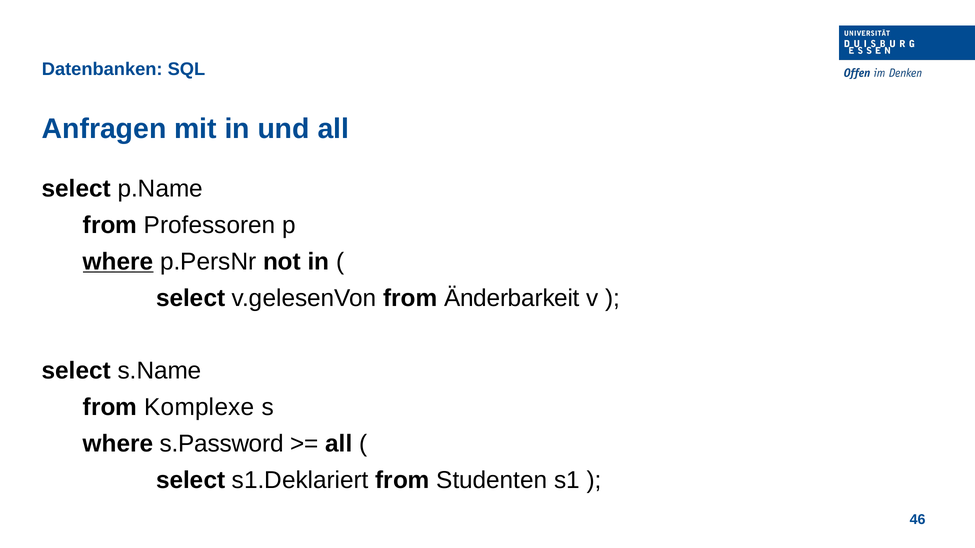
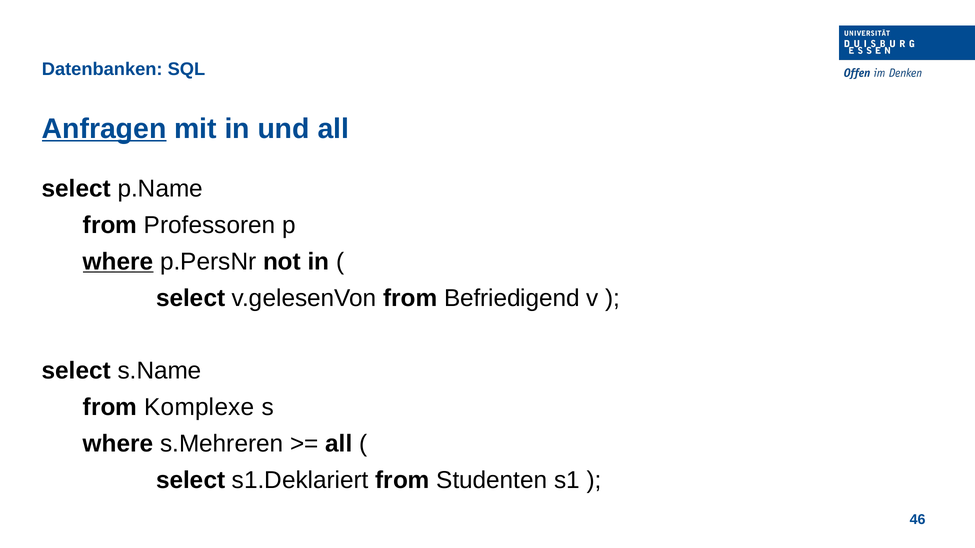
Anfragen underline: none -> present (104, 129)
Änderbarkeit: Änderbarkeit -> Befriedigend (512, 298)
s.Password: s.Password -> s.Mehreren (222, 444)
